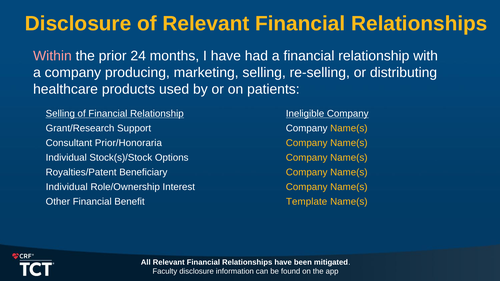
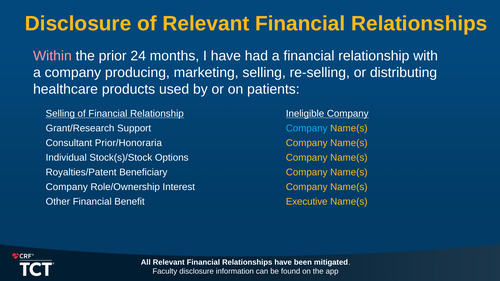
Company colour: white -> light blue (307, 128)
Individual: Individual -> Company (67, 187)
Template: Template -> Executive (307, 202)
